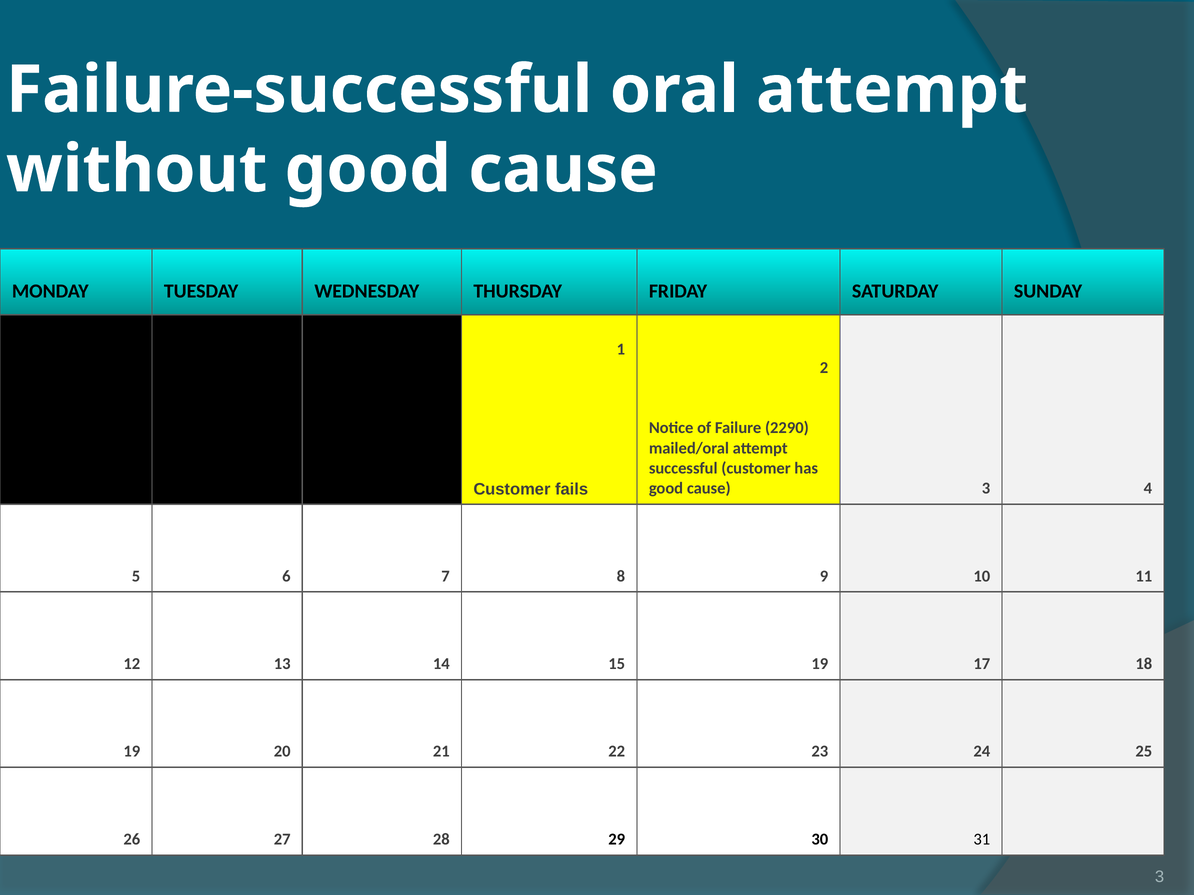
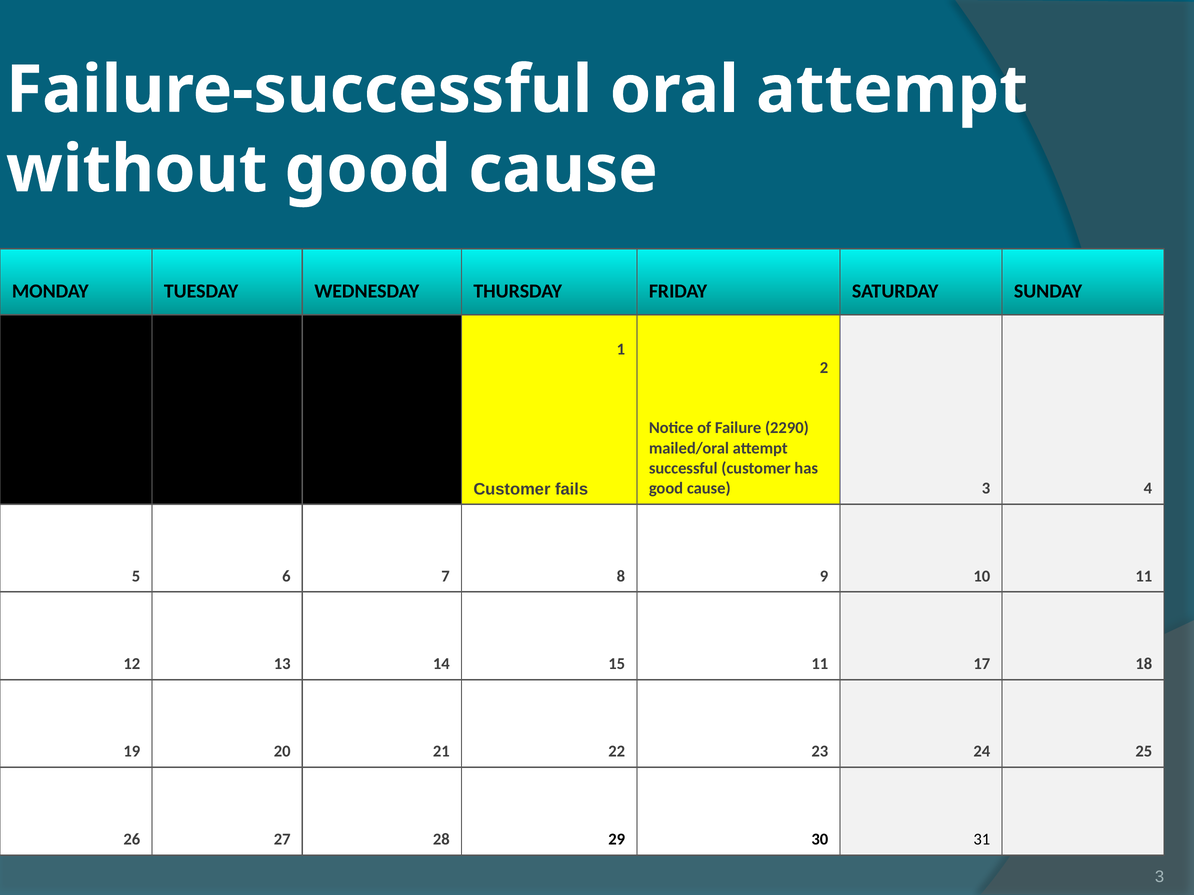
15 19: 19 -> 11 (820, 664)
